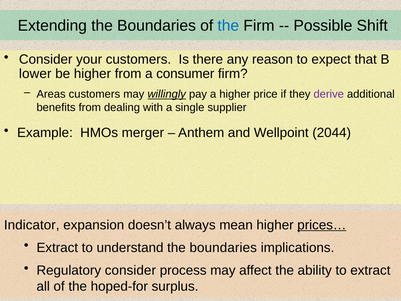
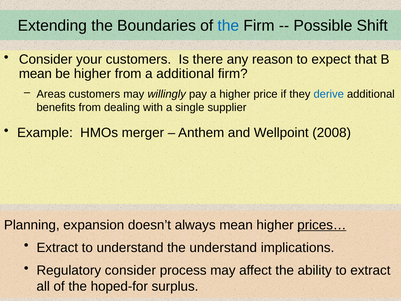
lower: lower -> mean (35, 74)
a consumer: consumer -> additional (185, 74)
willingly underline: present -> none (167, 94)
derive colour: purple -> blue (329, 94)
2044: 2044 -> 2008 (332, 133)
Indicator: Indicator -> Planning (32, 225)
understand the boundaries: boundaries -> understand (223, 248)
